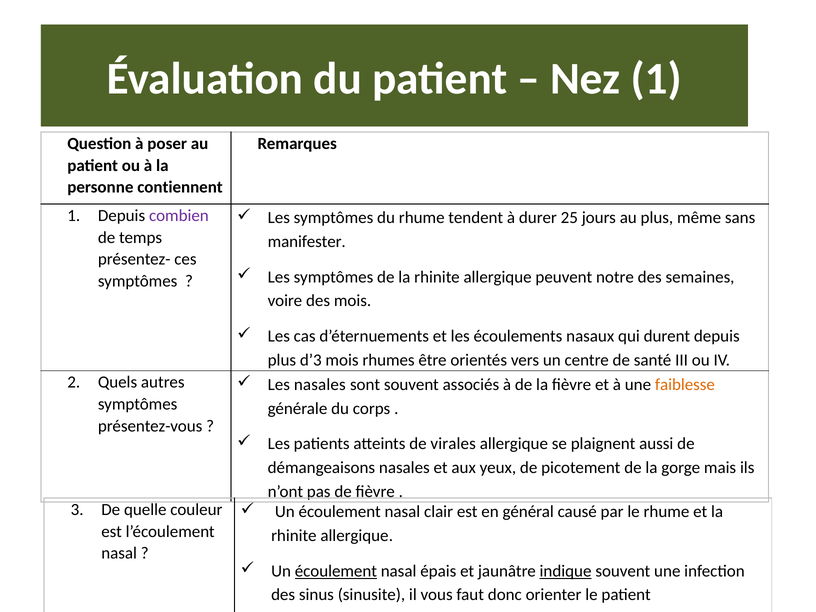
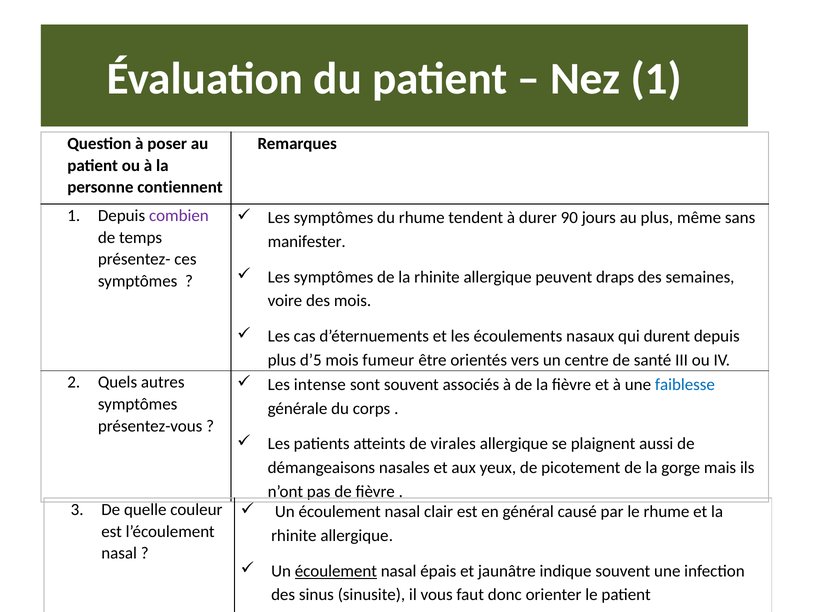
25: 25 -> 90 (569, 218)
notre: notre -> draps (615, 277)
d’3: d’3 -> d’5 (311, 360)
rhumes: rhumes -> fumeur (388, 360)
Les nasales: nasales -> intense (320, 384)
faiblesse colour: orange -> blue (685, 384)
indique underline: present -> none (566, 571)
